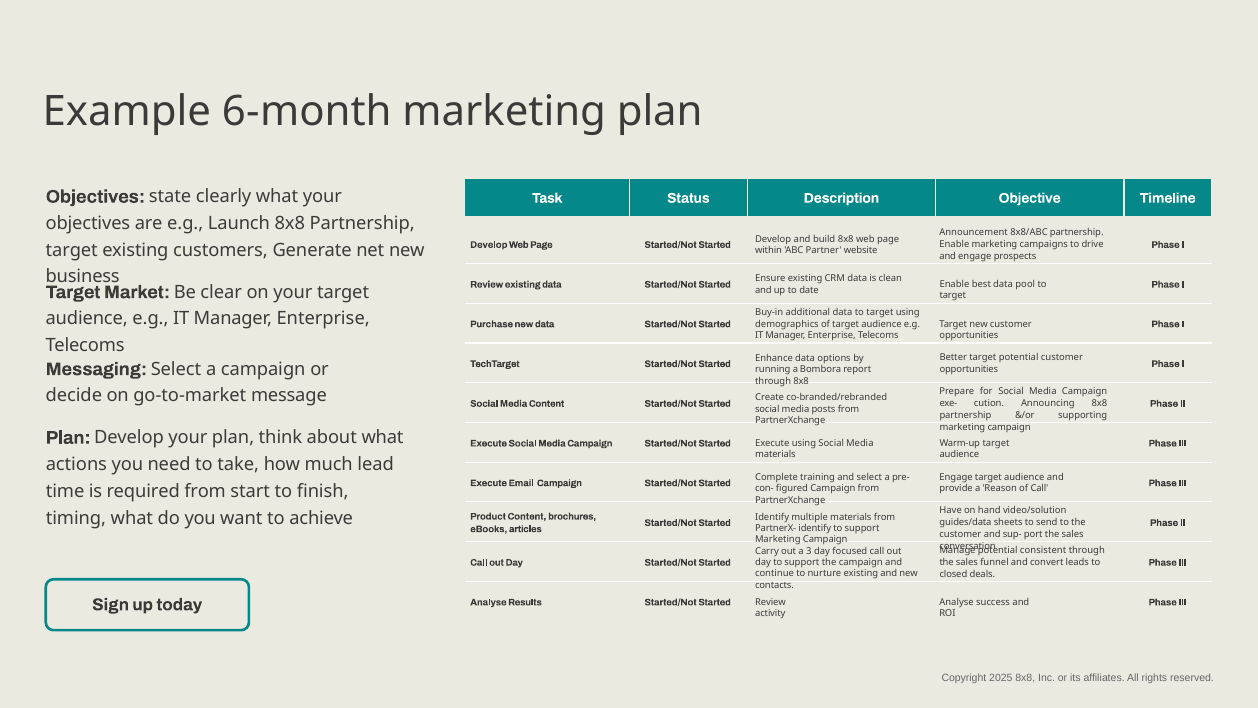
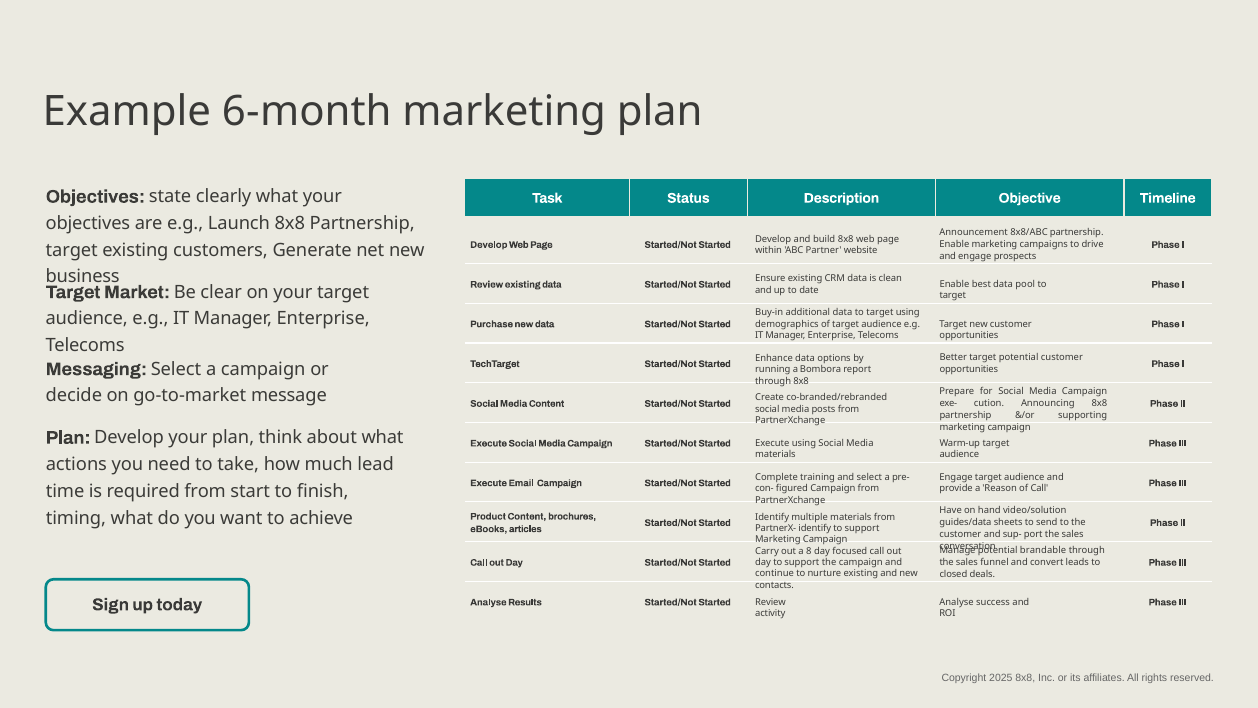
consistent: consistent -> brandable (1043, 550)
3: 3 -> 8 (809, 551)
